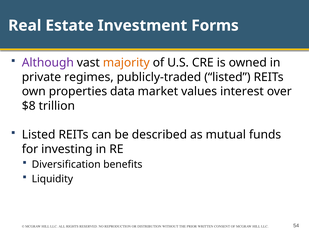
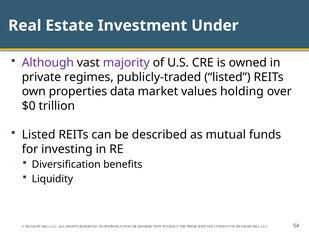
Forms: Forms -> Under (215, 26)
majority colour: orange -> purple (126, 63)
interest: interest -> holding (242, 91)
$8: $8 -> $0 (29, 106)
